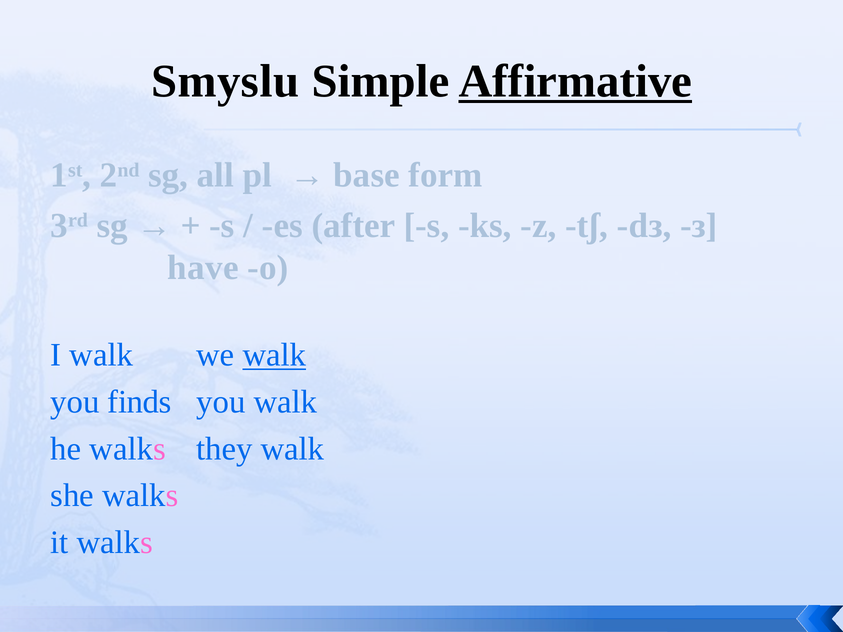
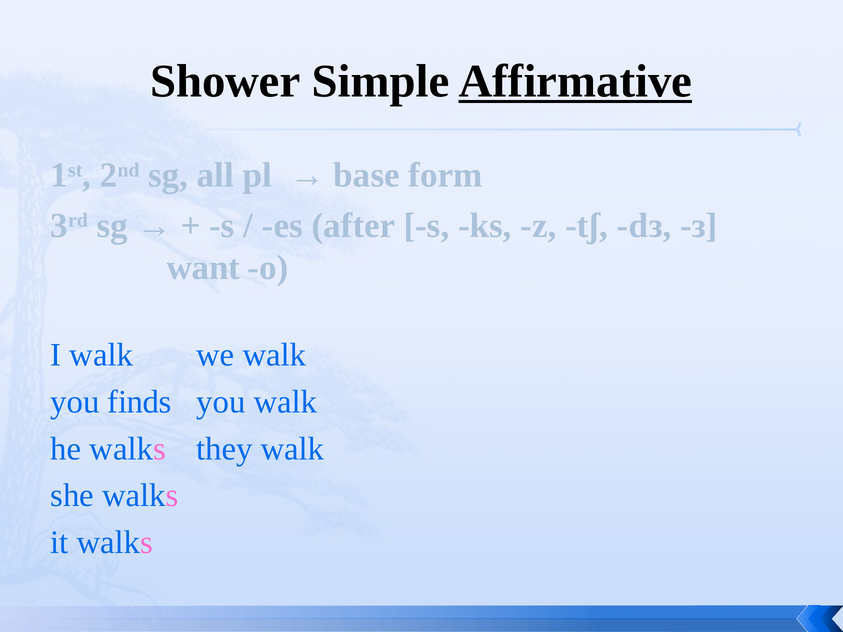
Smyslu: Smyslu -> Shower (225, 81)
have: have -> want (203, 268)
walk underline: present -> none (274, 355)
